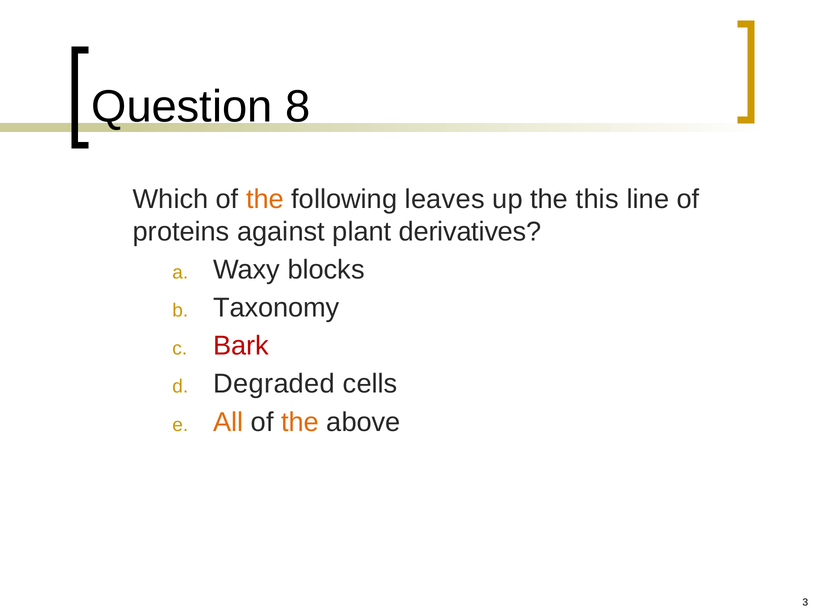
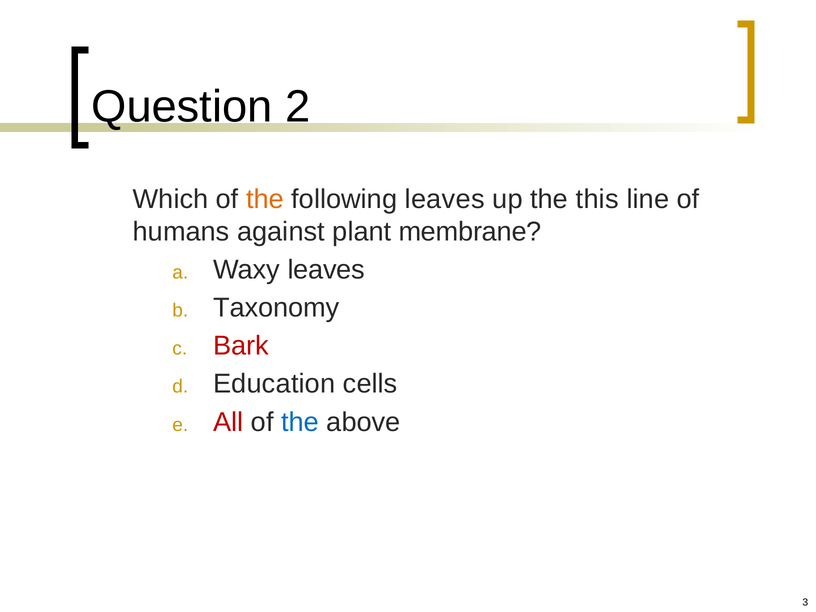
8: 8 -> 2 (298, 107)
proteins: proteins -> humans (181, 232)
derivatives: derivatives -> membrane (470, 232)
Waxy blocks: blocks -> leaves (326, 270)
Degraded: Degraded -> Education (274, 384)
All colour: orange -> red (228, 422)
the colour: orange -> blue (300, 422)
